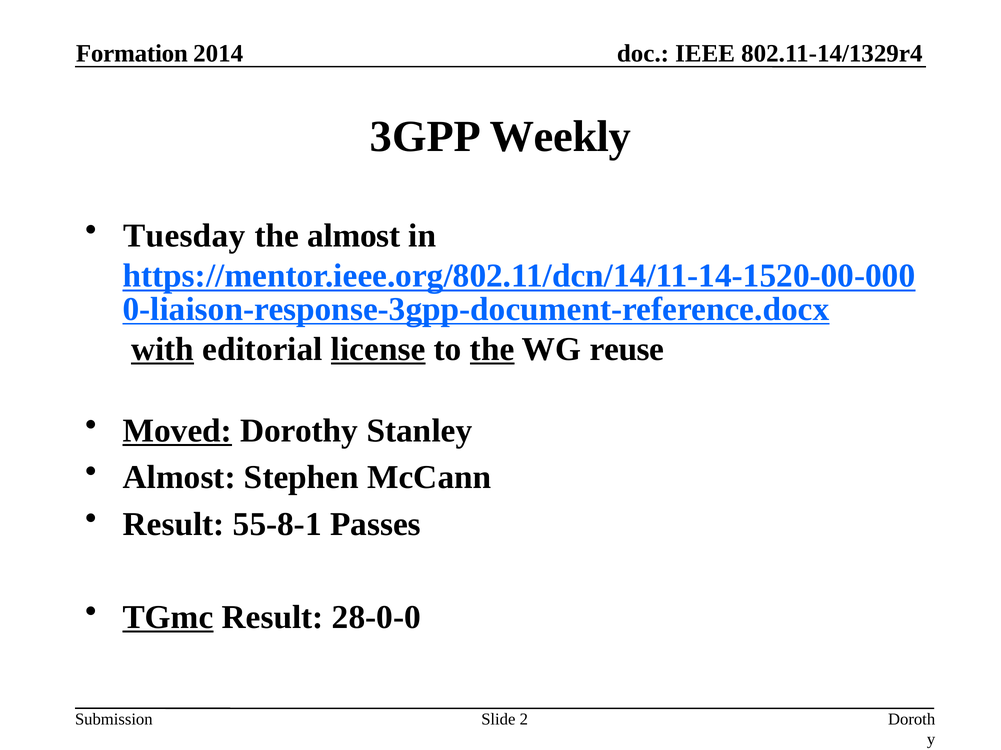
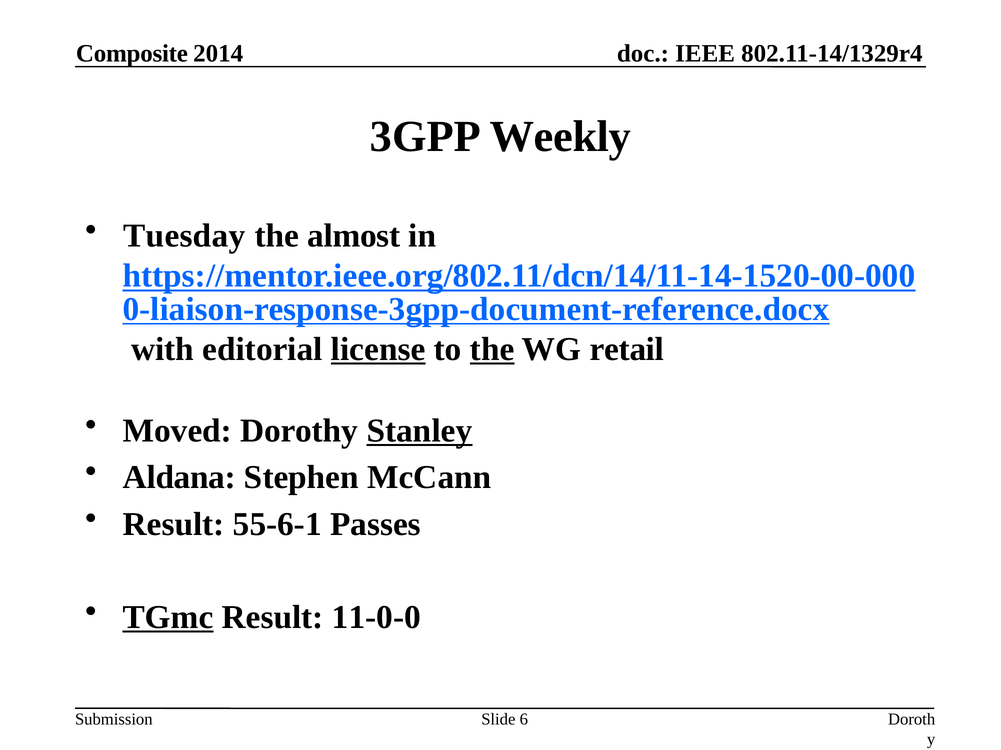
Formation: Formation -> Composite (132, 53)
with underline: present -> none (163, 349)
reuse: reuse -> retail (627, 349)
Moved underline: present -> none (177, 431)
Stanley underline: none -> present (419, 431)
Almost: Almost -> Aldana (179, 478)
55-8-1: 55-8-1 -> 55-6-1 (277, 525)
28-0-0: 28-0-0 -> 11-0-0 (376, 618)
2: 2 -> 6 (524, 720)
